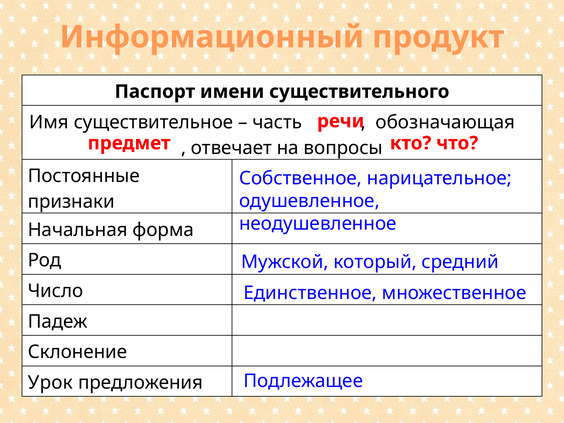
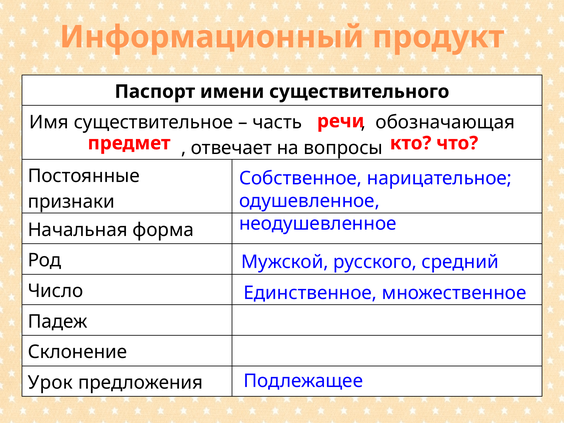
который: который -> русского (375, 262)
